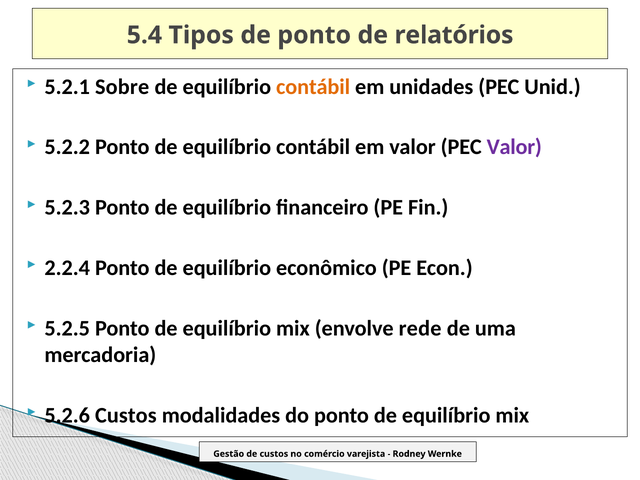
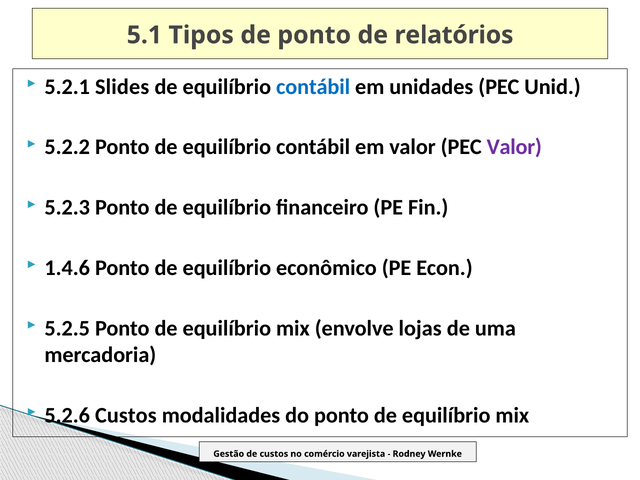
5.4: 5.4 -> 5.1 (144, 35)
Sobre: Sobre -> Slides (122, 87)
contábil colour: orange -> blue (313, 87)
2.2.4: 2.2.4 -> 1.4.6 (67, 268)
rede: rede -> lojas (420, 328)
